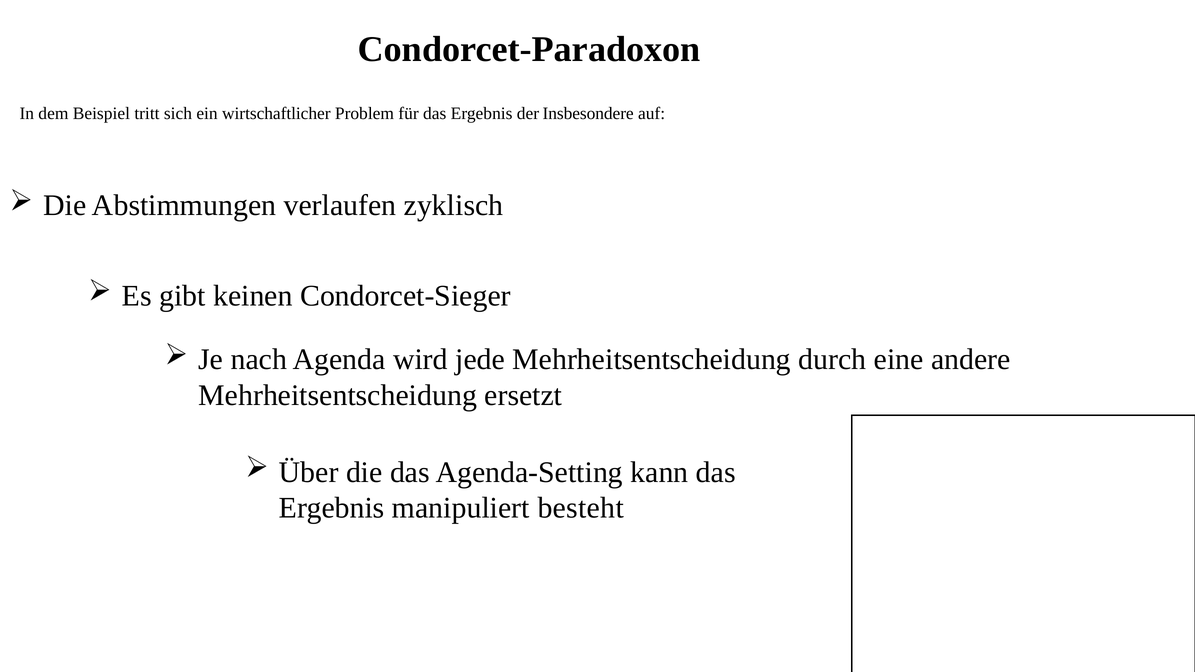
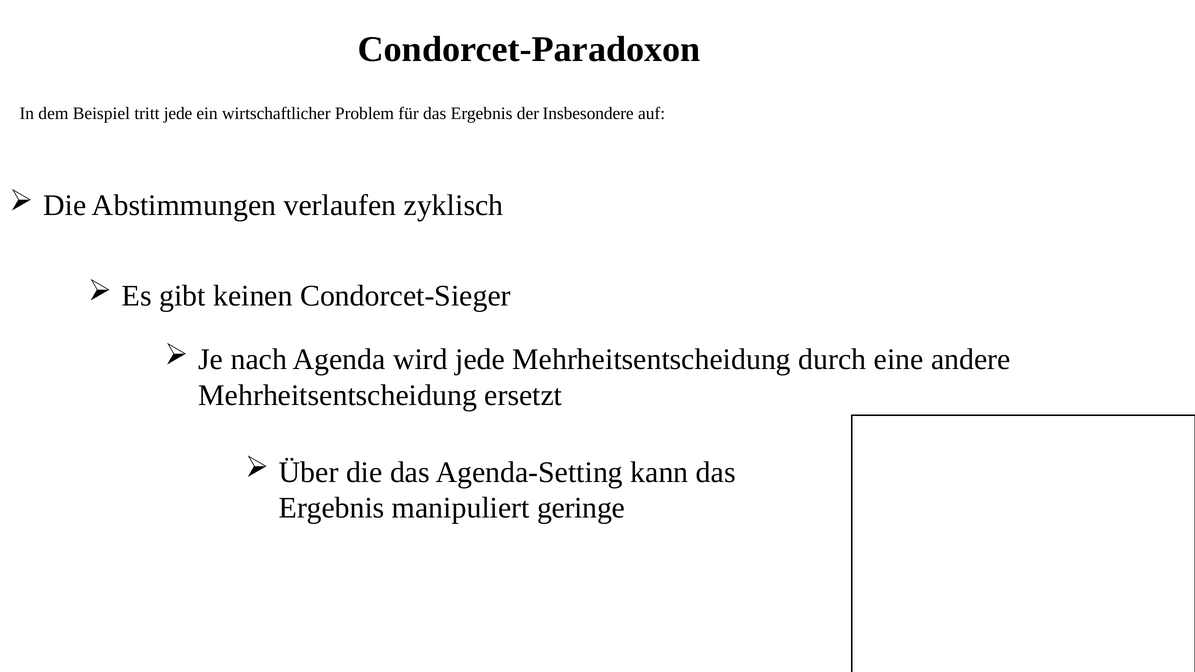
tritt sich: sich -> jede (178, 114)
besteht: besteht -> geringe (581, 508)
